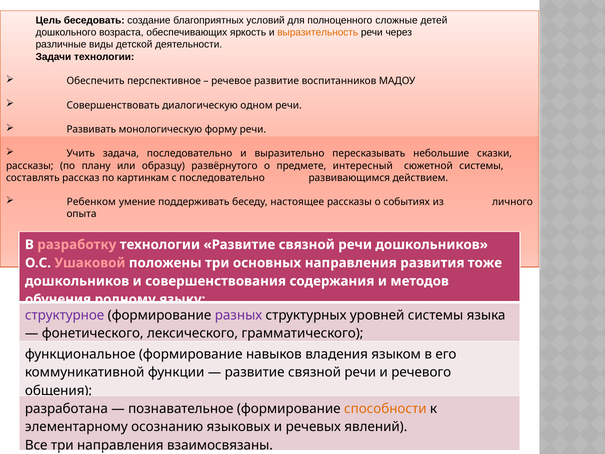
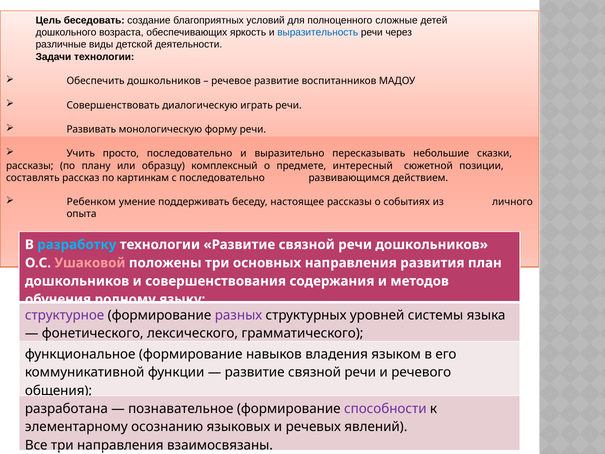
выразительность colour: orange -> blue (318, 33)
Обеспечить перспективное: перспективное -> дошкольников (164, 81)
одном: одном -> играть (257, 105)
задача: задача -> просто (121, 154)
развёрнутого: развёрнутого -> комплексный (224, 166)
сюжетной системы: системы -> позиции (481, 166)
разработку colour: pink -> light blue (77, 244)
тоже: тоже -> план (485, 263)
способности colour: orange -> purple (385, 409)
